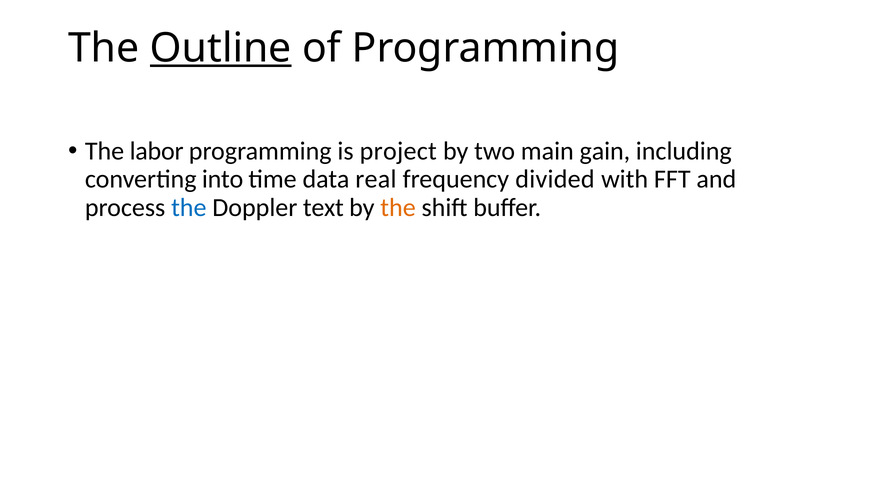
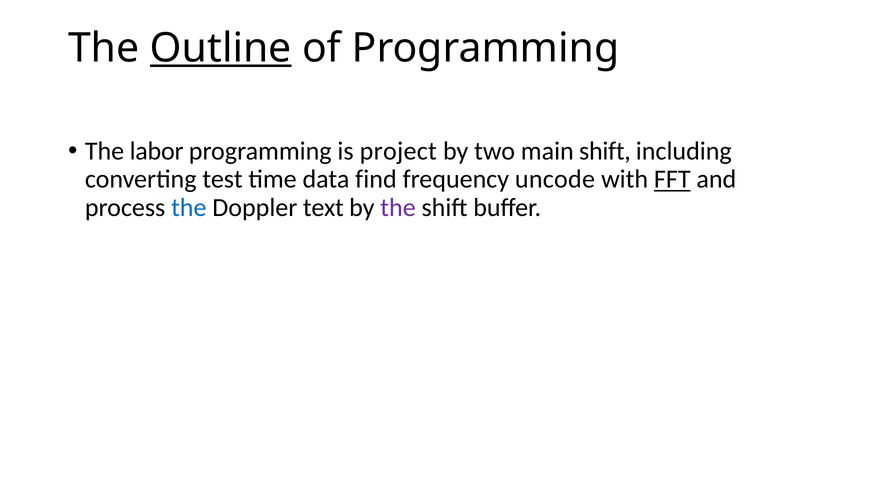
main gain: gain -> shift (605, 151)
into: into -> test (223, 179)
real: real -> find (376, 179)
divided: divided -> uncode (555, 179)
FFT underline: none -> present (672, 179)
the colour: orange -> purple (398, 207)
